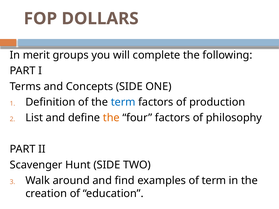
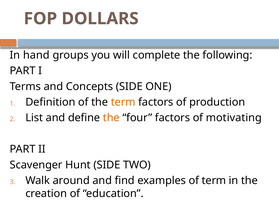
merit: merit -> hand (36, 55)
term colour: blue -> orange (123, 102)
philosophy: philosophy -> motivating (234, 118)
